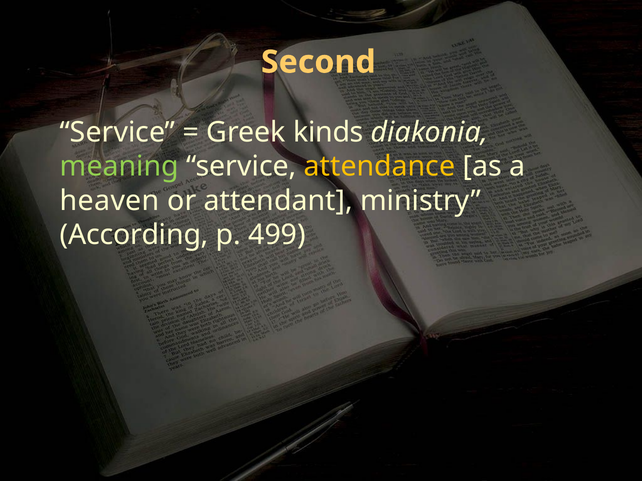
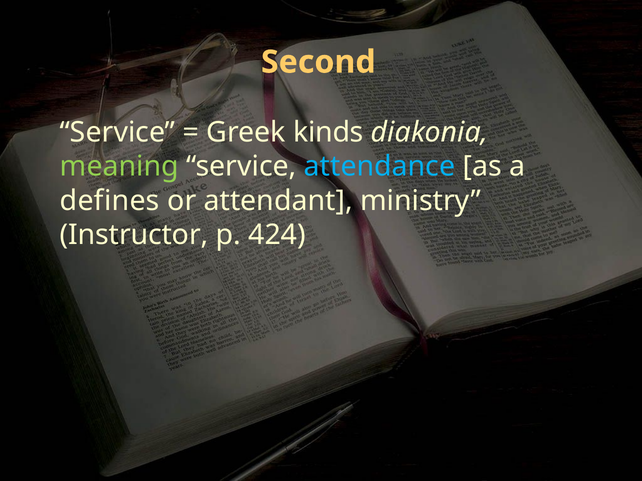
attendance colour: yellow -> light blue (380, 167)
heaven: heaven -> defines (110, 201)
According: According -> Instructor (134, 235)
499: 499 -> 424 (277, 235)
